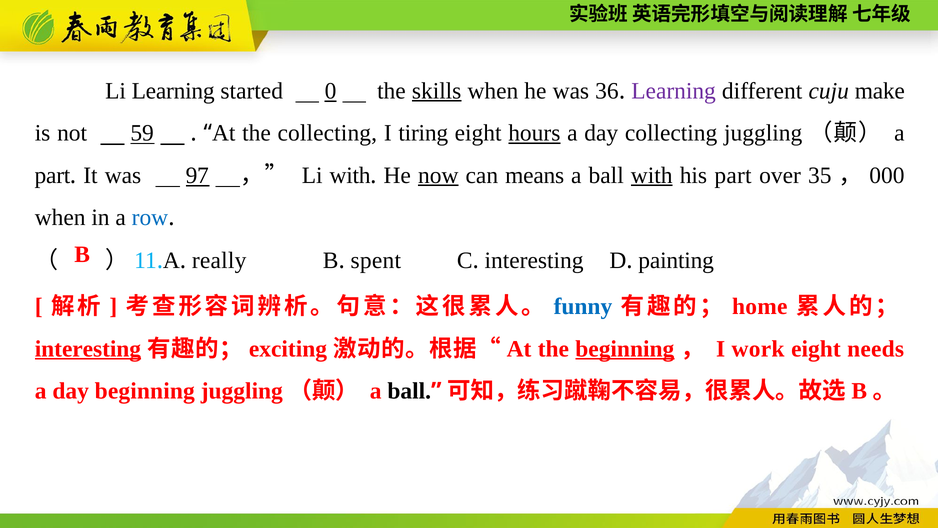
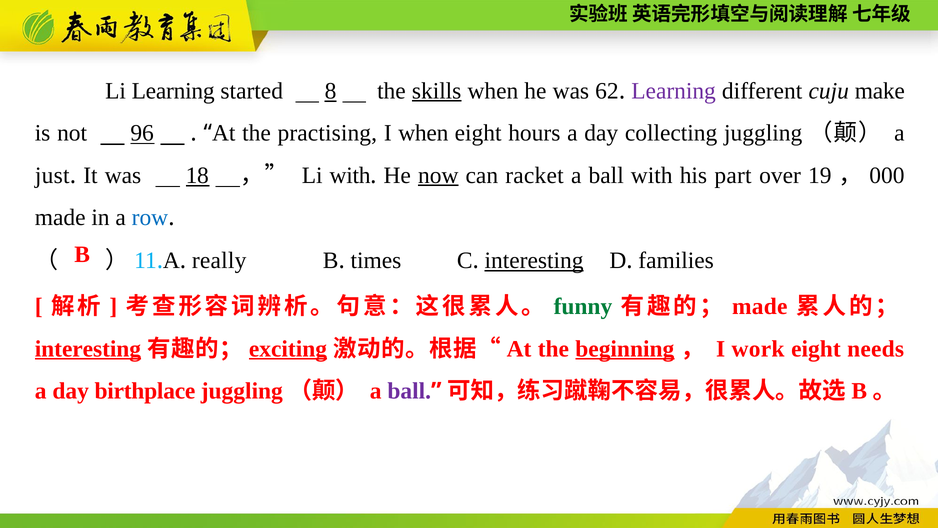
0: 0 -> 8 (331, 91)
36: 36 -> 62 (607, 91)
59: 59 -> 96 (142, 133)
the collecting: collecting -> practising (327, 133)
I tiring: tiring -> when (423, 133)
hours underline: present -> none (534, 133)
part: part -> just (52, 175)
97: 97 -> 18 (197, 175)
means: means -> racket (534, 175)
with underline: present -> none (652, 175)
35: 35 -> 19 (820, 175)
when: when -> made (60, 217)
spent: spent -> times (376, 261)
interesting underline: none -> present (534, 261)
painting: painting -> families (676, 261)
funny colour: blue -> green (583, 306)
home: home -> made (760, 306)
exciting underline: none -> present (288, 349)
day beginning: beginning -> birthplace (145, 391)
ball colour: black -> purple (409, 391)
